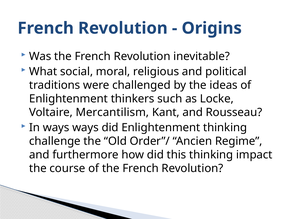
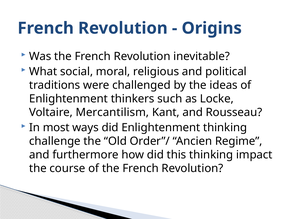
In ways: ways -> most (56, 128)
